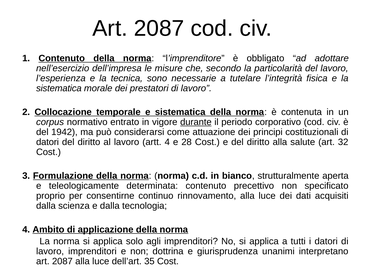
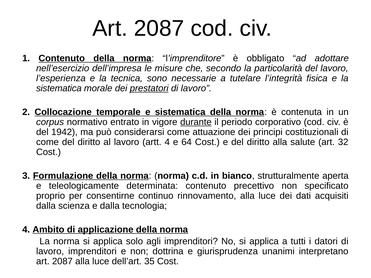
prestatori underline: none -> present (149, 88)
datori: datori -> come (48, 142)
28: 28 -> 64 (187, 142)
